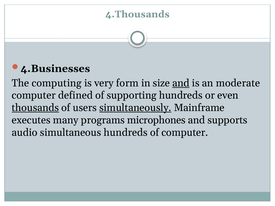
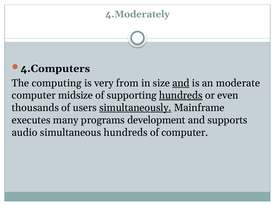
4.Thousands: 4.Thousands -> 4.Moderately (137, 14)
4.Businesses: 4.Businesses -> 4.Computers (55, 69)
form: form -> from (127, 83)
defined: defined -> midsize (76, 95)
hundreds underline: none -> present (181, 95)
thousands underline: present -> none (35, 108)
microphones: microphones -> development (156, 120)
